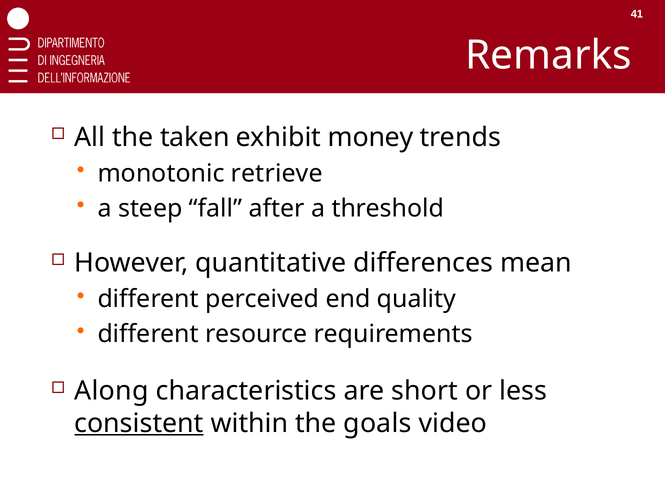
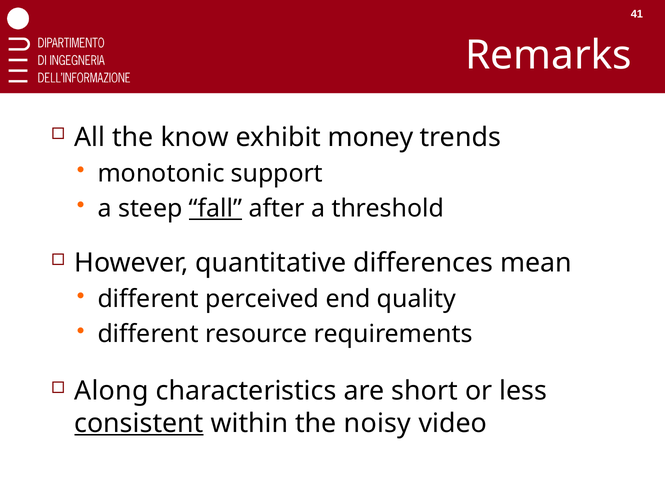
taken: taken -> know (195, 138)
retrieve: retrieve -> support (277, 174)
fall underline: none -> present (216, 209)
goals: goals -> noisy (377, 424)
